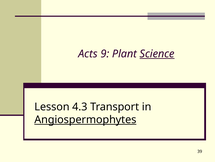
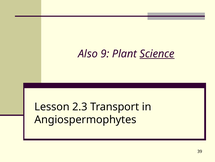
Acts: Acts -> Also (88, 54)
4.3: 4.3 -> 2.3 (80, 106)
Angiospermophytes underline: present -> none (85, 119)
